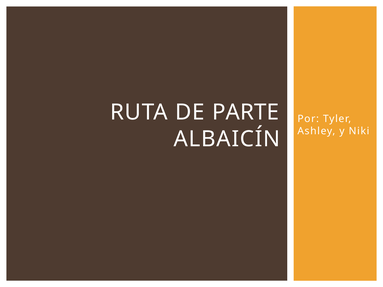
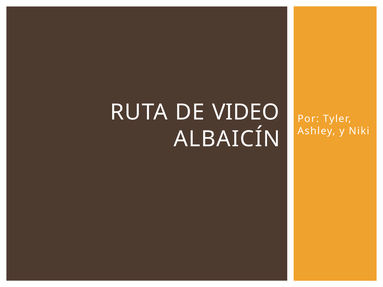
PARTE: PARTE -> VIDEO (246, 112)
